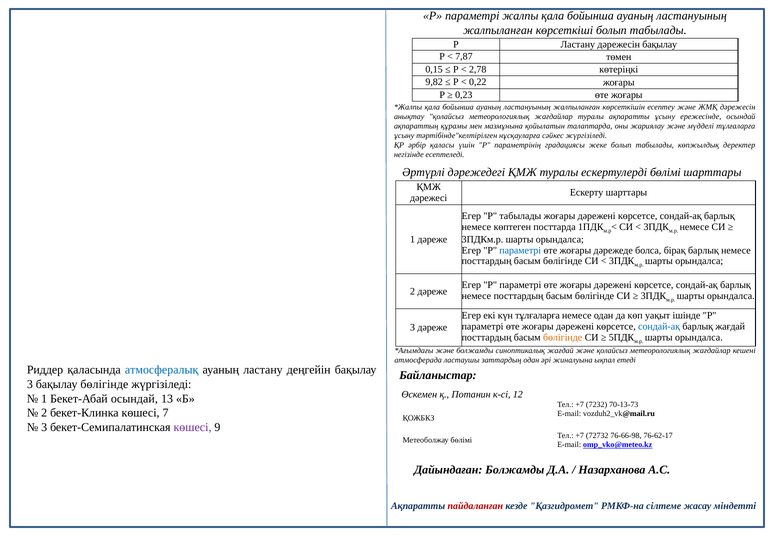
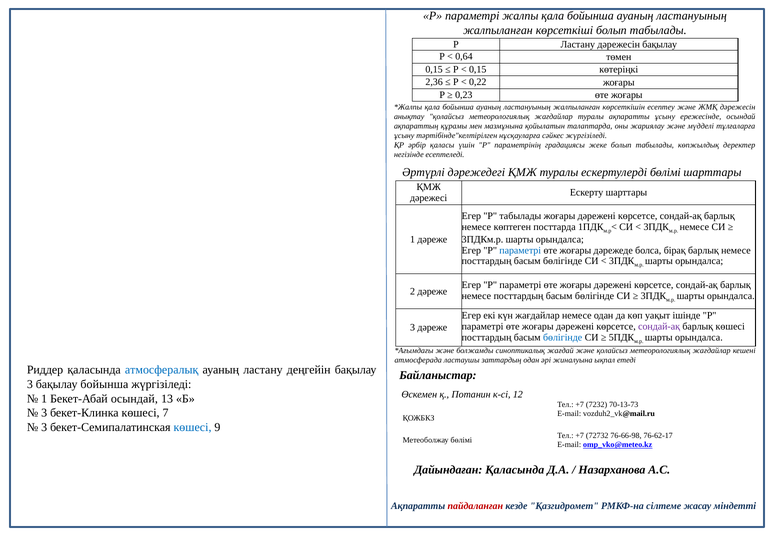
7,87: 7,87 -> 0,64 (464, 57)
2,78: 2,78 -> 0,15 (478, 69)
9,82: 9,82 -> 2,36 (434, 82)
күн тұлғаларға: тұлғаларға -> жағдайлар (537, 316)
сондай-ақ colour: blue -> purple (659, 327)
барлық жағдай: жағдай -> көшесі (730, 327)
бөлігінде colour: orange -> blue (563, 337)
бақылау бөлігінде: бөлігінде -> бойынша (104, 384)
2: 2 -> 3 (44, 413)
көшесі colour: purple -> blue (192, 427)
Дайындаған Болжамды: Болжамды -> Қаласында (515, 470)
